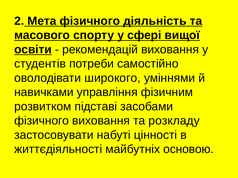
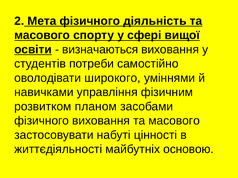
рекомендацій: рекомендацій -> визначаються (100, 50)
підставі: підставі -> планом (96, 107)
виховання та розкладу: розкладу -> масового (174, 121)
